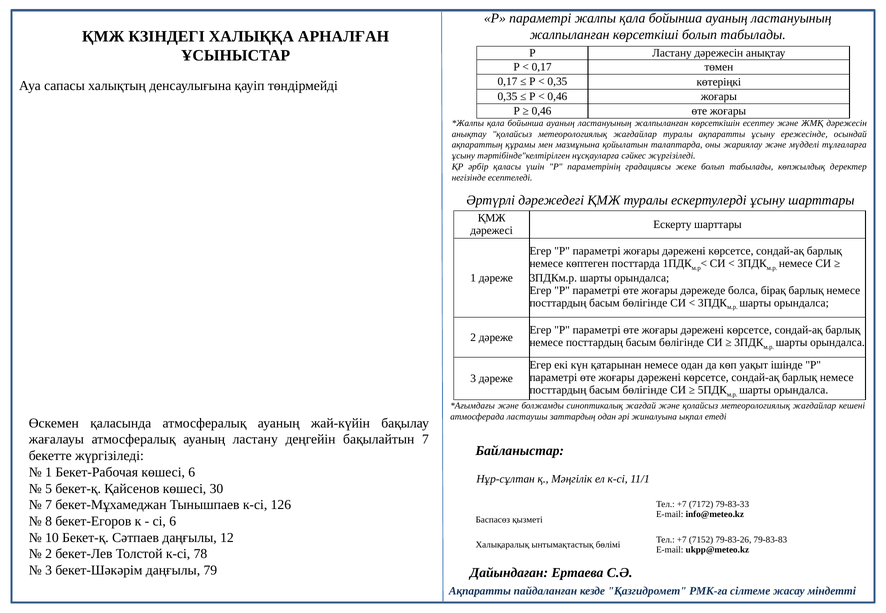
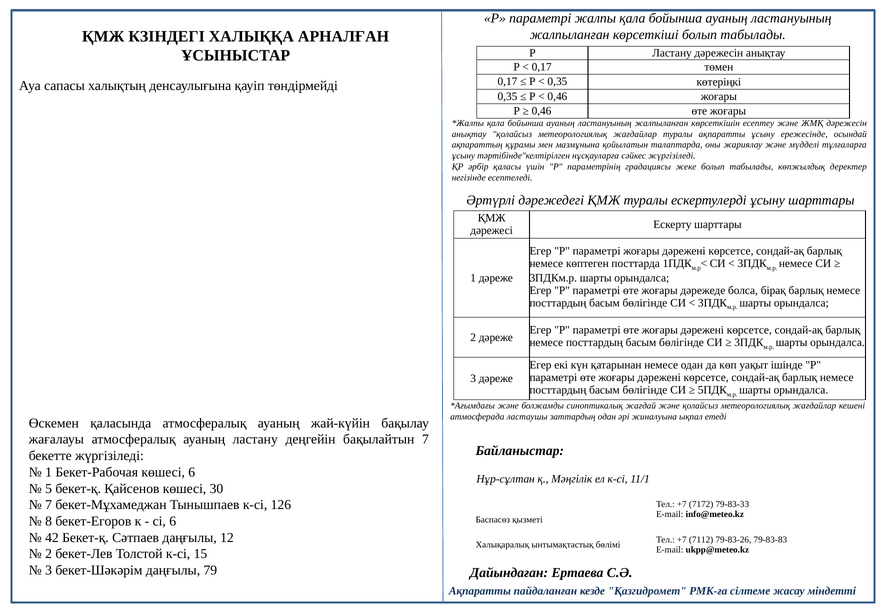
10: 10 -> 42 (52, 538)
7152: 7152 -> 7112 (701, 540)
78: 78 -> 15 (200, 554)
